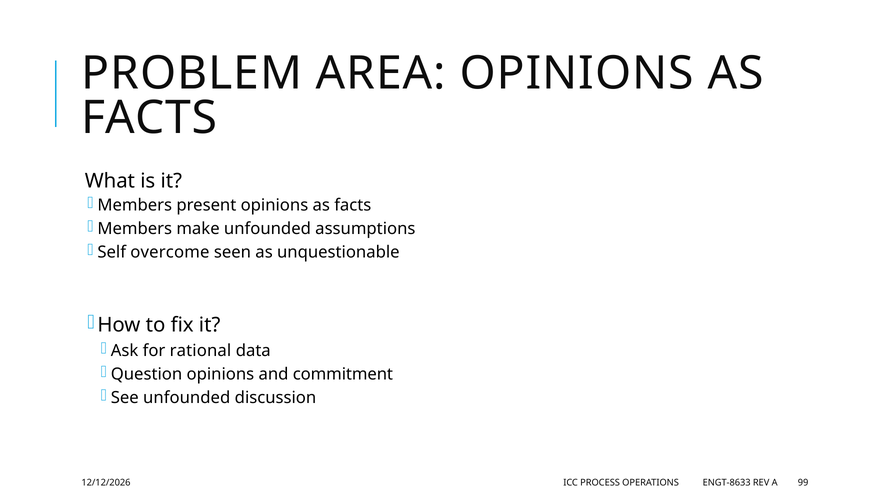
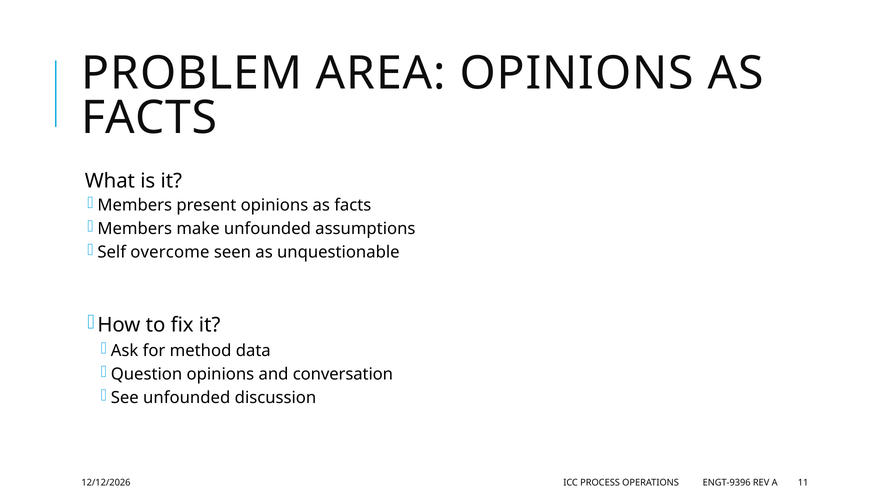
rational: rational -> method (201, 350)
commitment: commitment -> conversation (343, 374)
ENGT-8633: ENGT-8633 -> ENGT-9396 (727, 482)
99: 99 -> 11 (803, 482)
